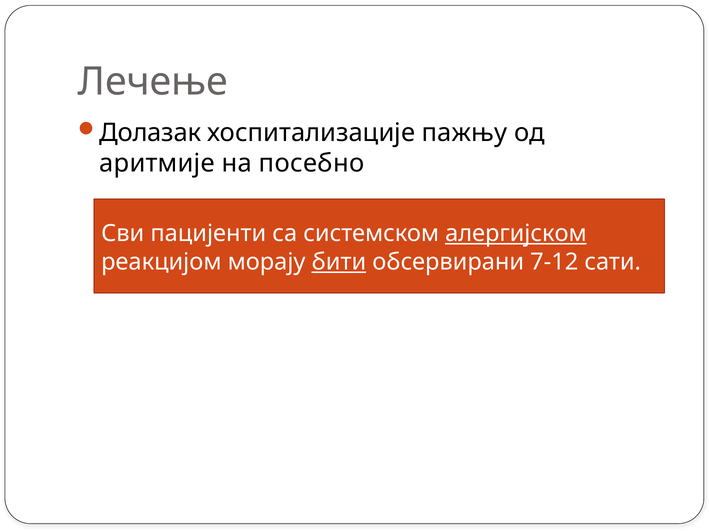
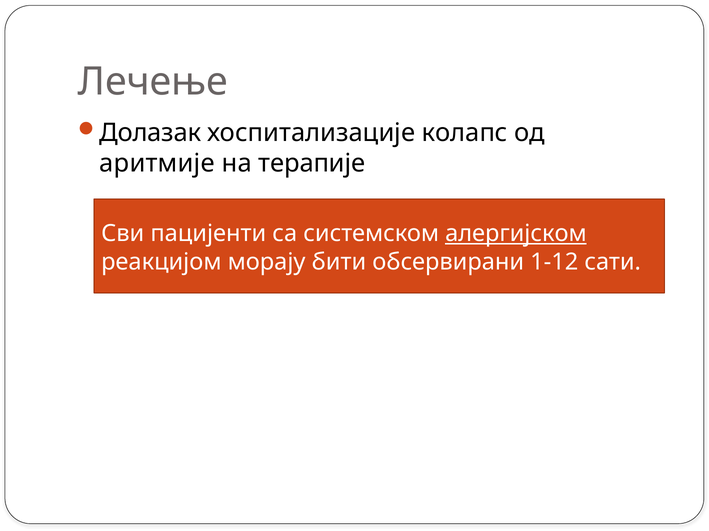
пажњу: пажњу -> колапс (465, 133)
посебно: посебно -> терапије (312, 164)
бити underline: present -> none (339, 262)
7-12: 7-12 -> 1-12 (554, 262)
